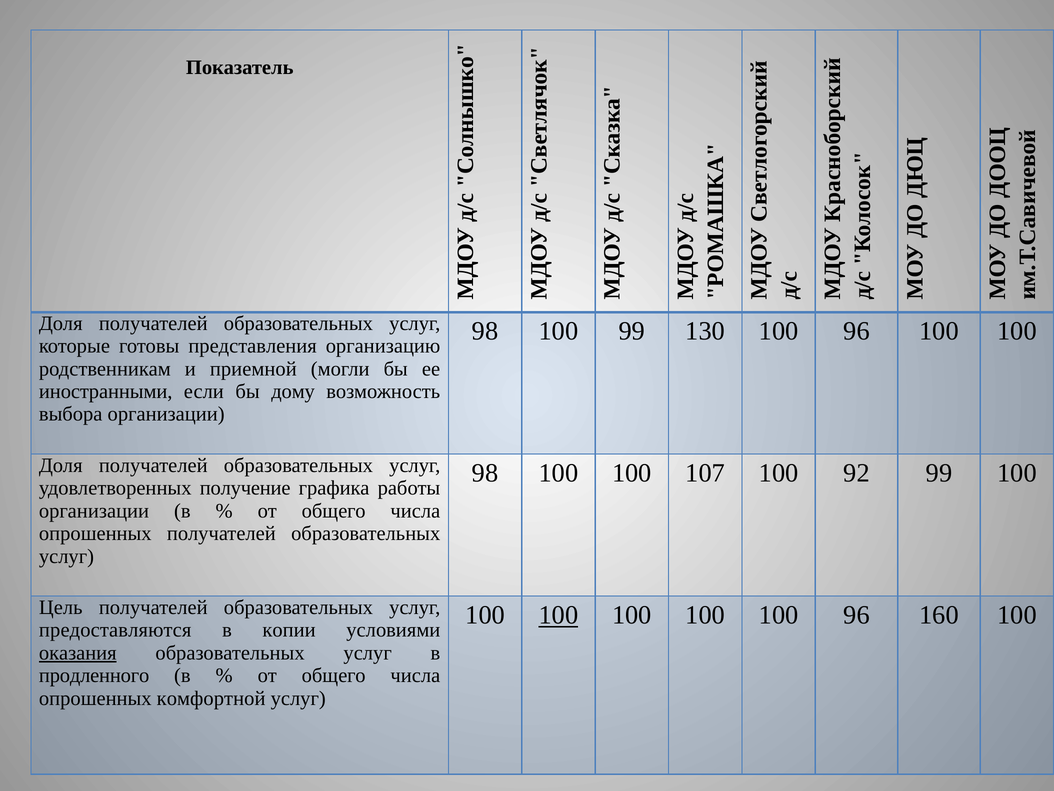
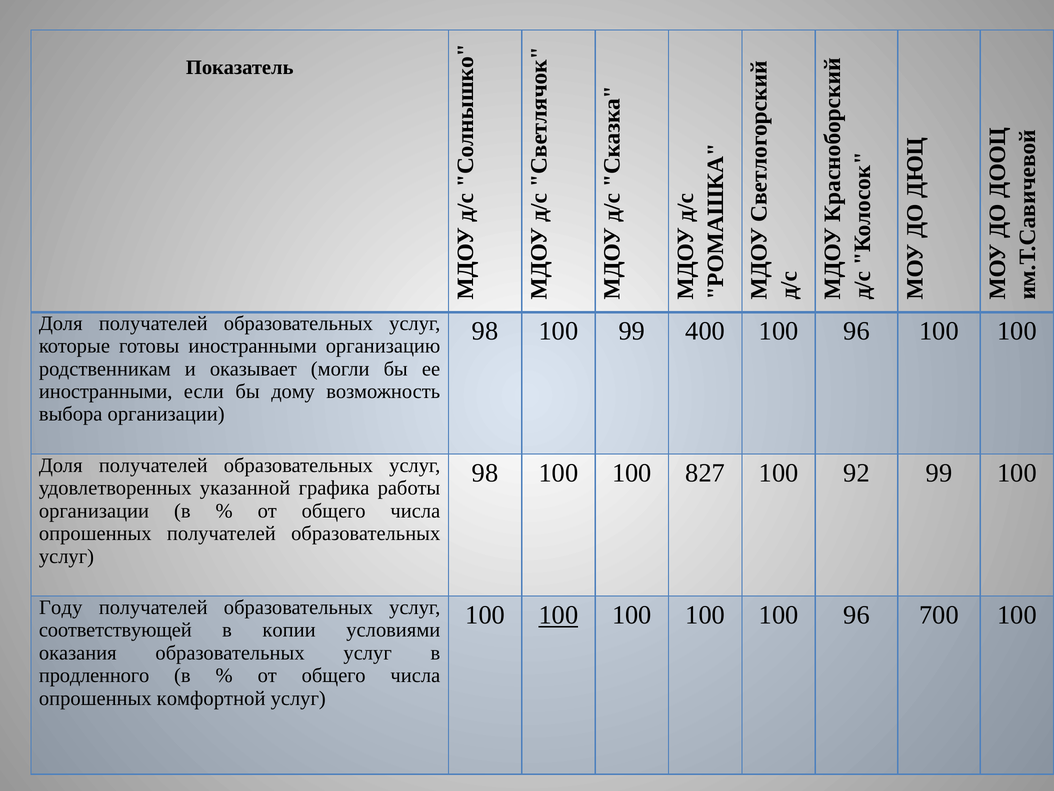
130: 130 -> 400 (705, 331)
готовы представления: представления -> иностранными (253, 346)
приемной: приемной -> оказывает (253, 369)
107: 107 -> 827 (705, 473)
получение: получение -> указанной (245, 488)
Цель: Цель -> Году (61, 607)
160: 160 -> 700 (939, 615)
предоставляются: предоставляются -> соответствующей (115, 630)
оказания underline: present -> none (78, 652)
